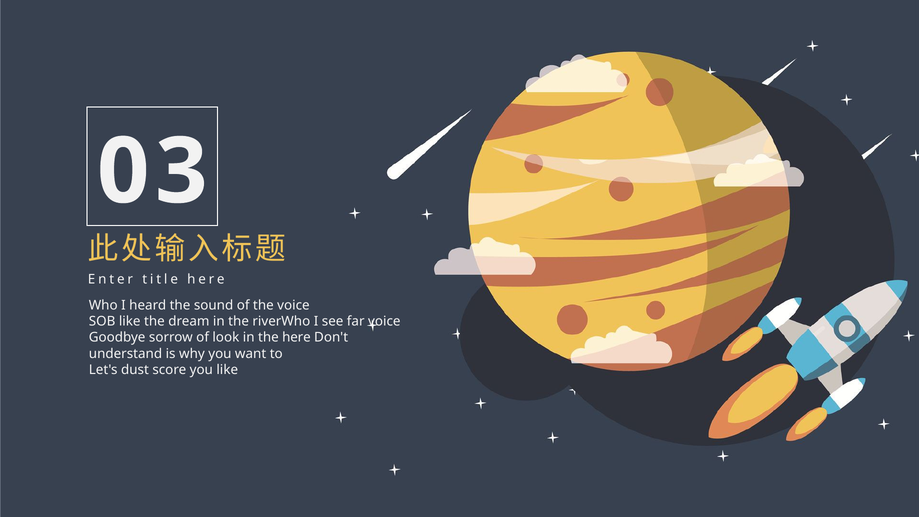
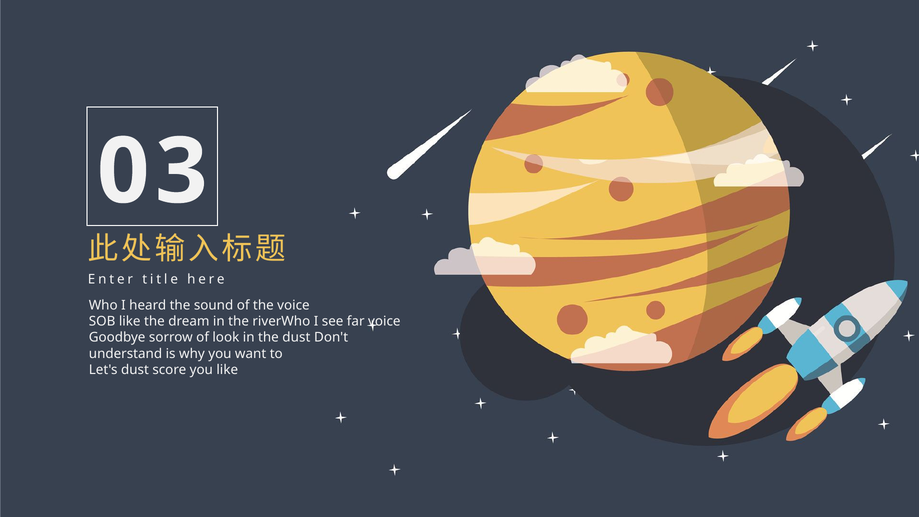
the here: here -> dust (296, 337)
